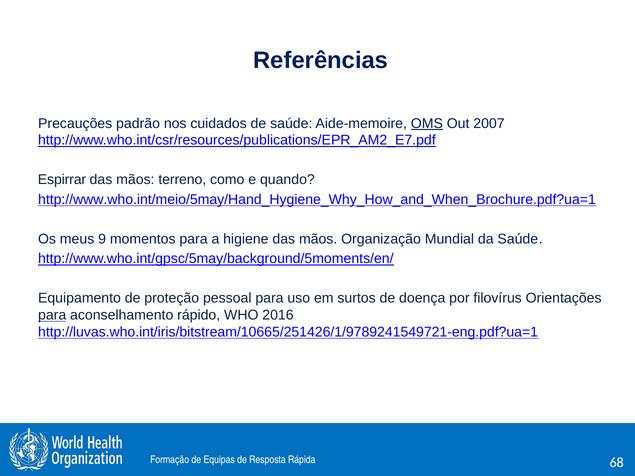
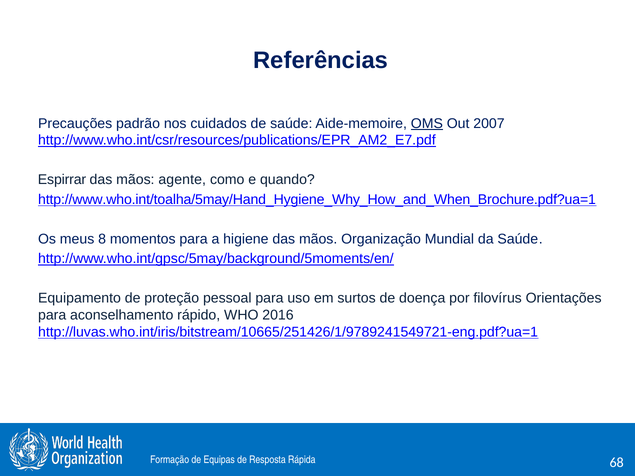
terreno: terreno -> agente (182, 180)
http://www.who.int/meio/5may/Hand_Hygiene_Why_How_and_When_Brochure.pdf?ua=1: http://www.who.int/meio/5may/Hand_Hygiene_Why_How_and_When_Brochure.pdf?ua=1 -> http://www.who.int/toalha/5may/Hand_Hygiene_Why_How_and_When_Brochure.pdf?ua=1 (317, 200)
9: 9 -> 8 (102, 239)
para underline: present -> none (52, 315)
